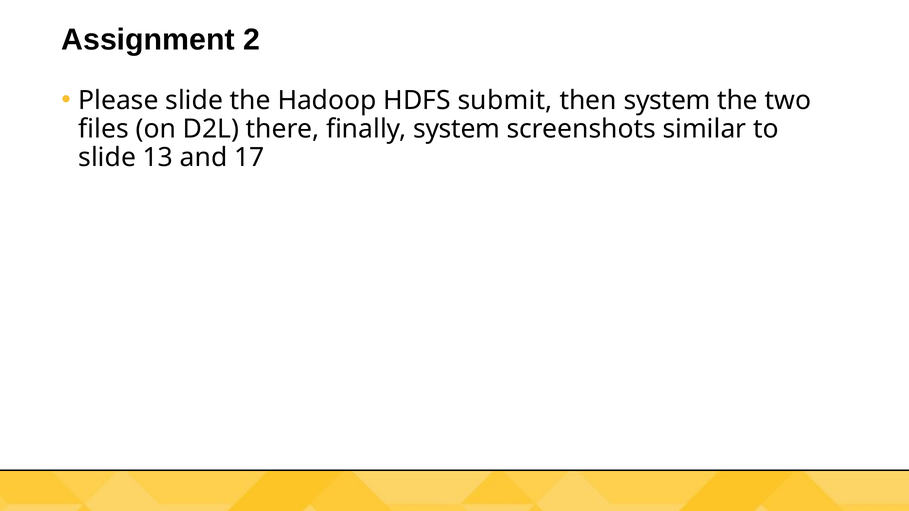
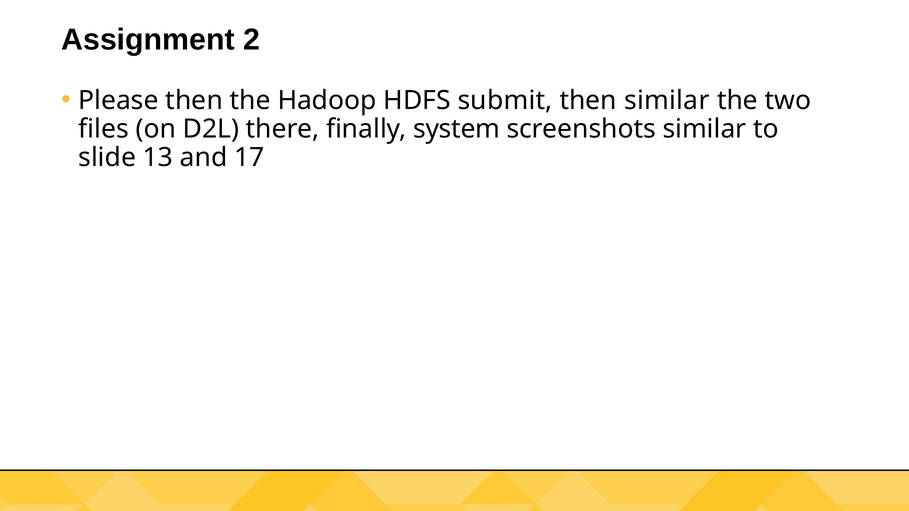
Please slide: slide -> then (194, 100)
then system: system -> similar (667, 100)
